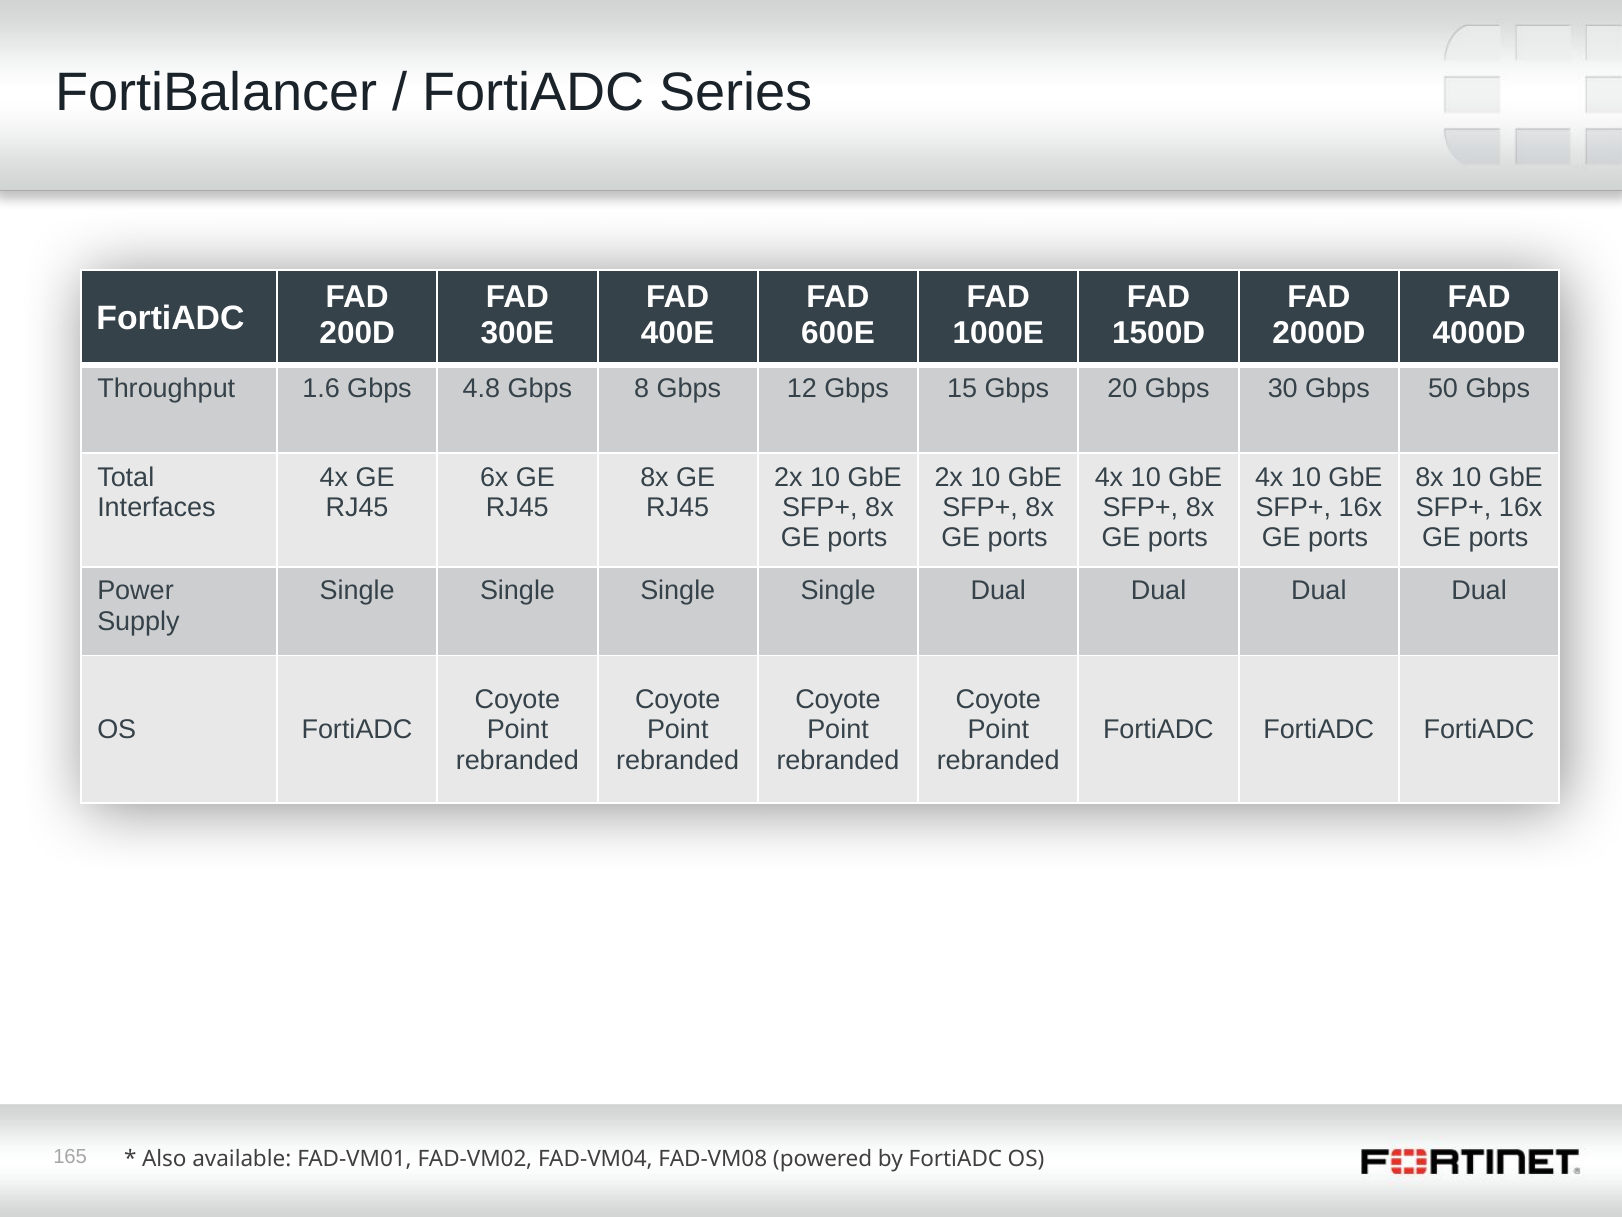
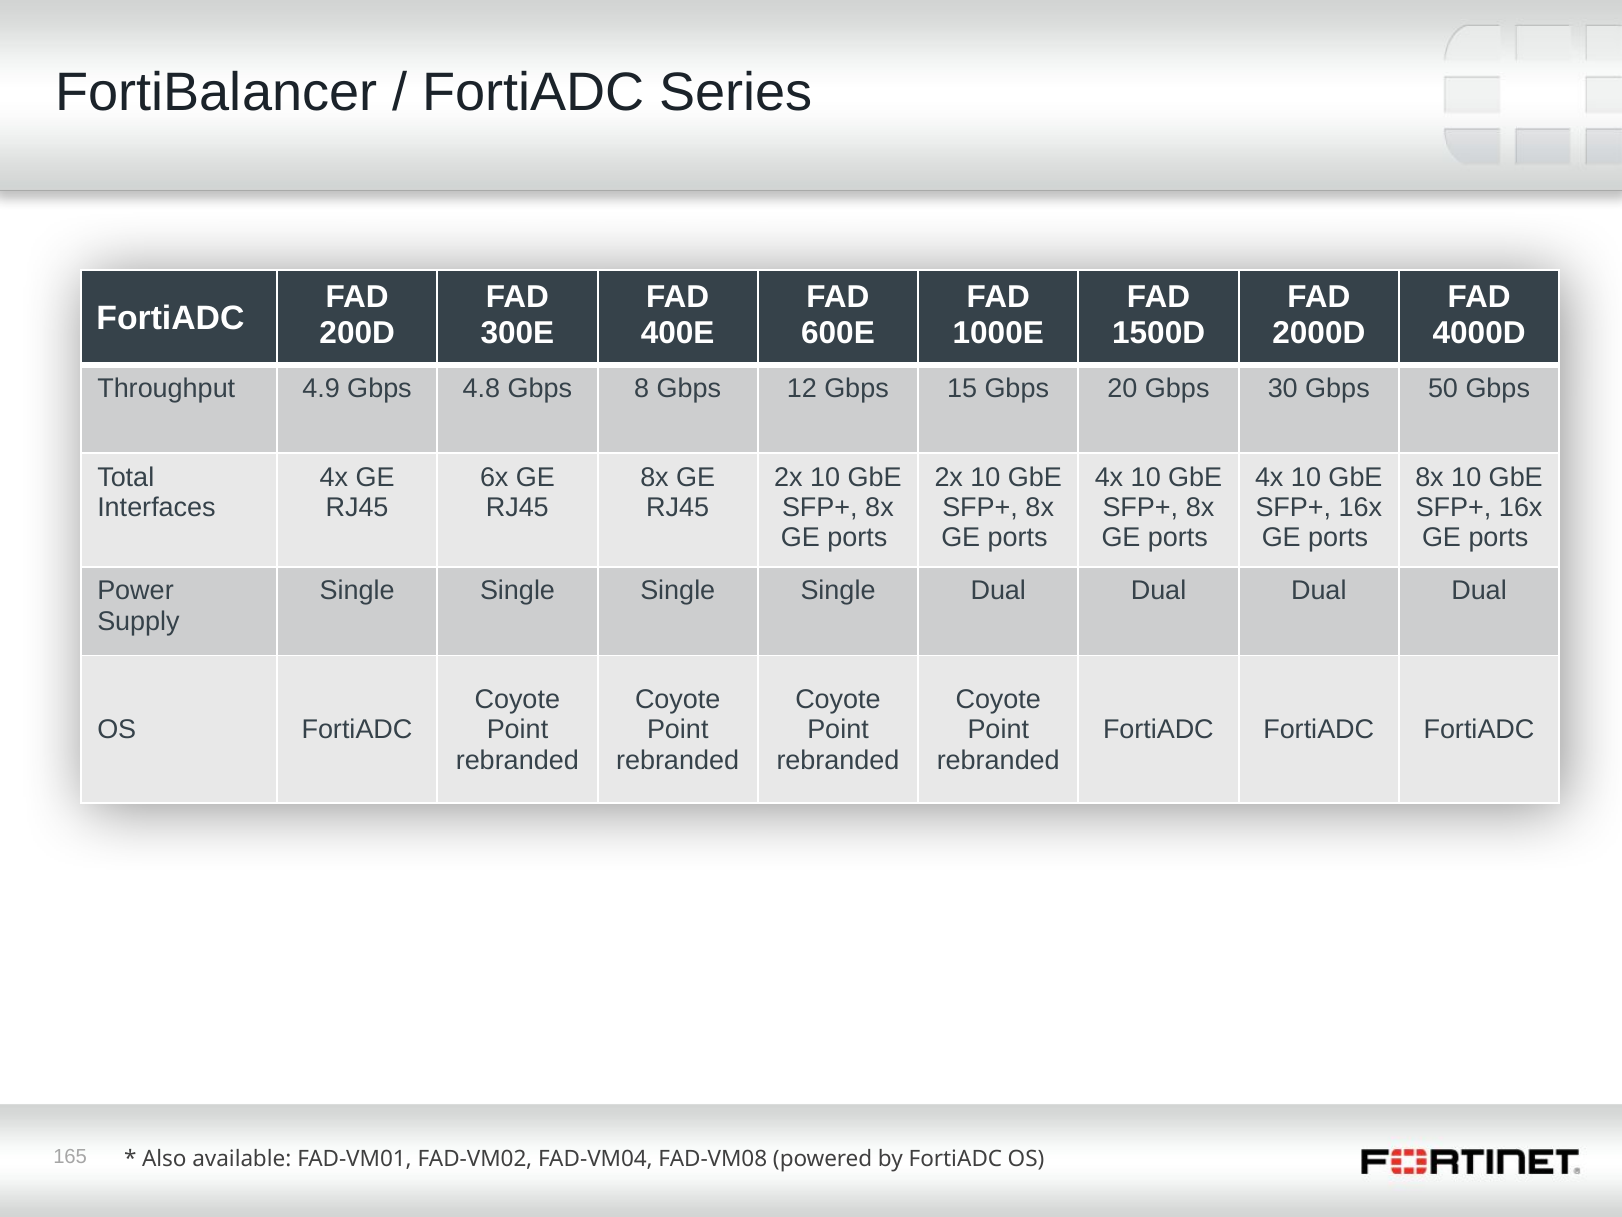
1.6: 1.6 -> 4.9 (321, 389)
